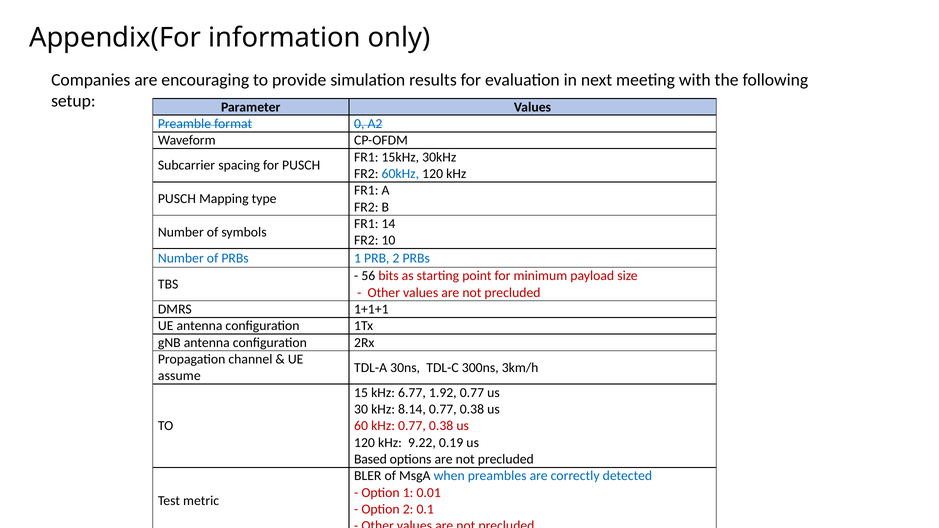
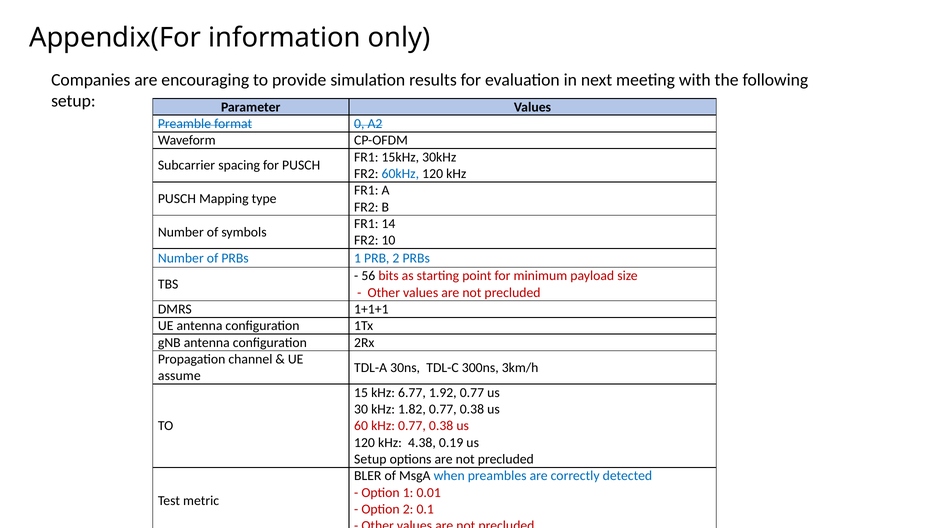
8.14: 8.14 -> 1.82 (412, 409)
9.22: 9.22 -> 4.38 (422, 443)
Based: Based -> Setup (370, 459)
